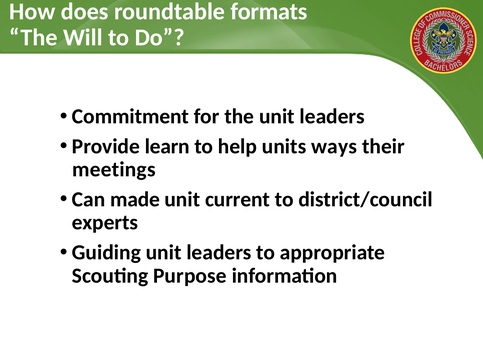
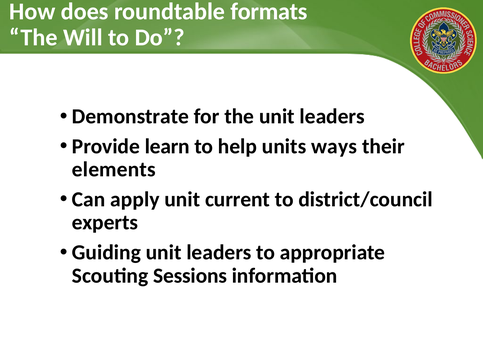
Commitment: Commitment -> Demonstrate (130, 116)
meetings: meetings -> elements (114, 170)
made: made -> apply (135, 199)
Purpose: Purpose -> Sessions (190, 276)
